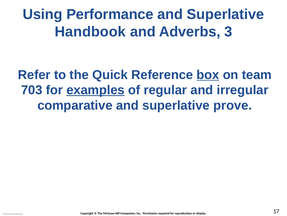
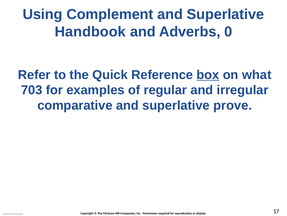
Performance: Performance -> Complement (110, 14)
3: 3 -> 0 (228, 32)
team: team -> what (257, 75)
examples underline: present -> none (96, 90)
